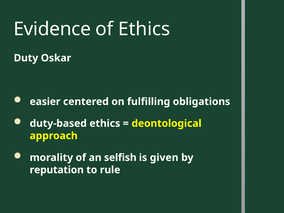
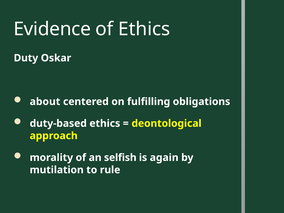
easier: easier -> about (45, 102)
given: given -> again (164, 158)
reputation: reputation -> mutilation (57, 170)
